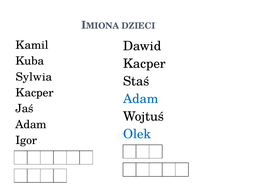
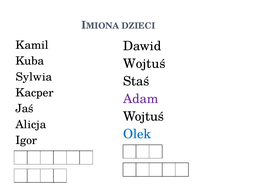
Kacper: Kacper -> Wojtuś (144, 64)
Adam colour: blue -> purple (141, 99)
Adam: Adam -> Alicja (31, 125)
